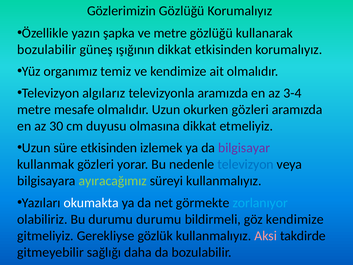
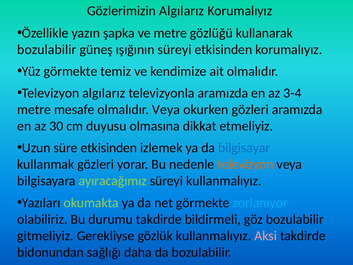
Gözlerimizin Gözlüğü: Gözlüğü -> Algılarız (182, 11)
ışığının dikkat: dikkat -> süreyi (175, 49)
Yüz organımız: organımız -> görmekte (71, 71)
olmalıdır Uzun: Uzun -> Veya (166, 110)
bilgisayar colour: purple -> blue (244, 148)
televizyon colour: blue -> orange (246, 164)
okumakta colour: white -> light green (91, 203)
durumu durumu: durumu -> takdirde (159, 219)
göz kendimize: kendimize -> bozulabilir (295, 219)
gitmeyebilir: gitmeyebilir -> bidonundan (51, 252)
